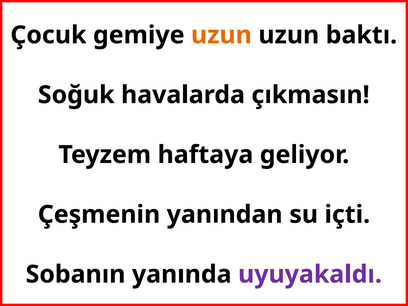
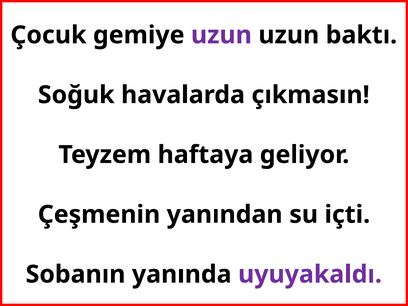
uzun colour: orange -> purple (221, 35)
